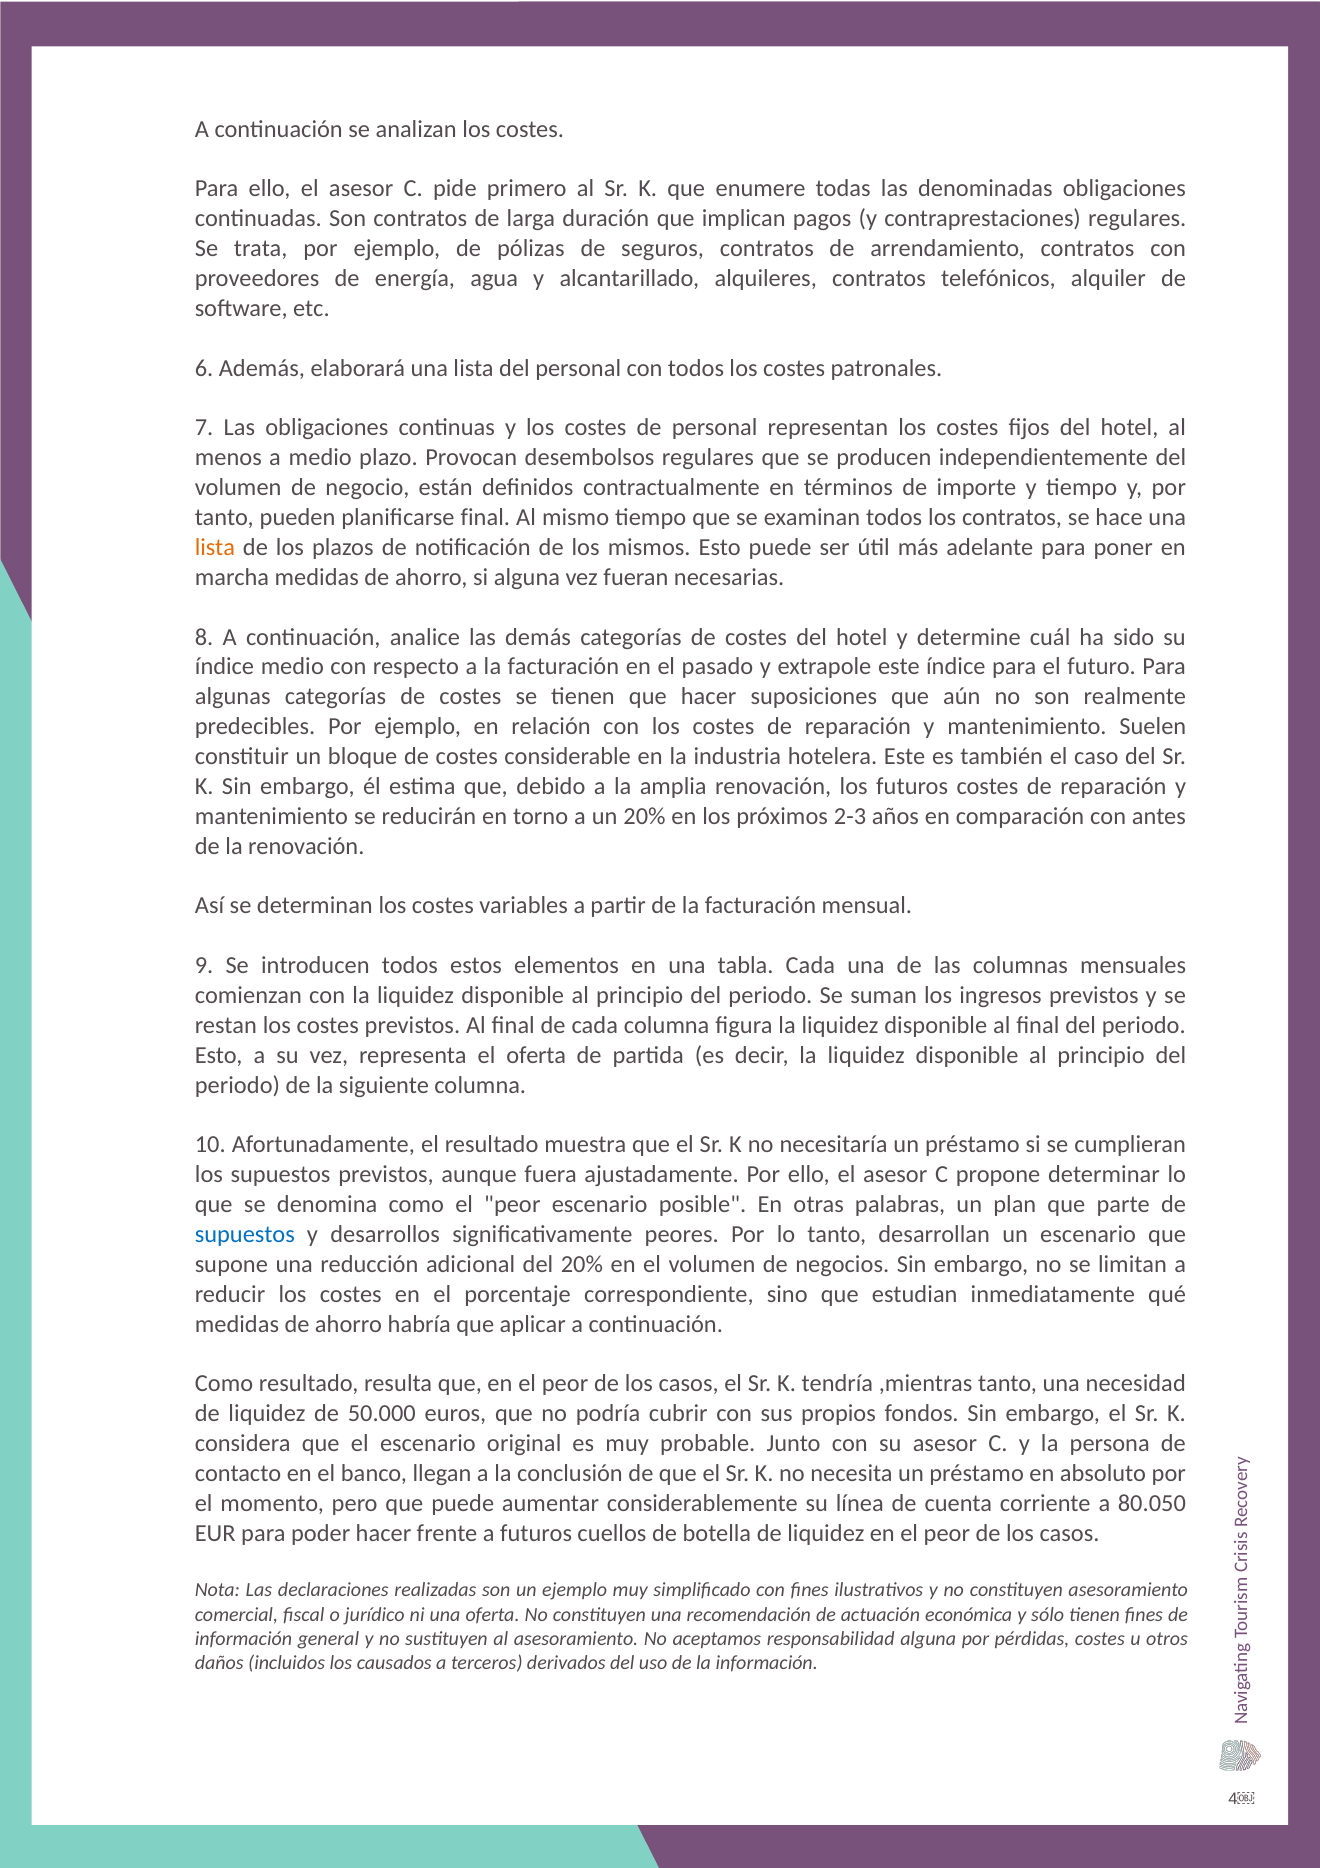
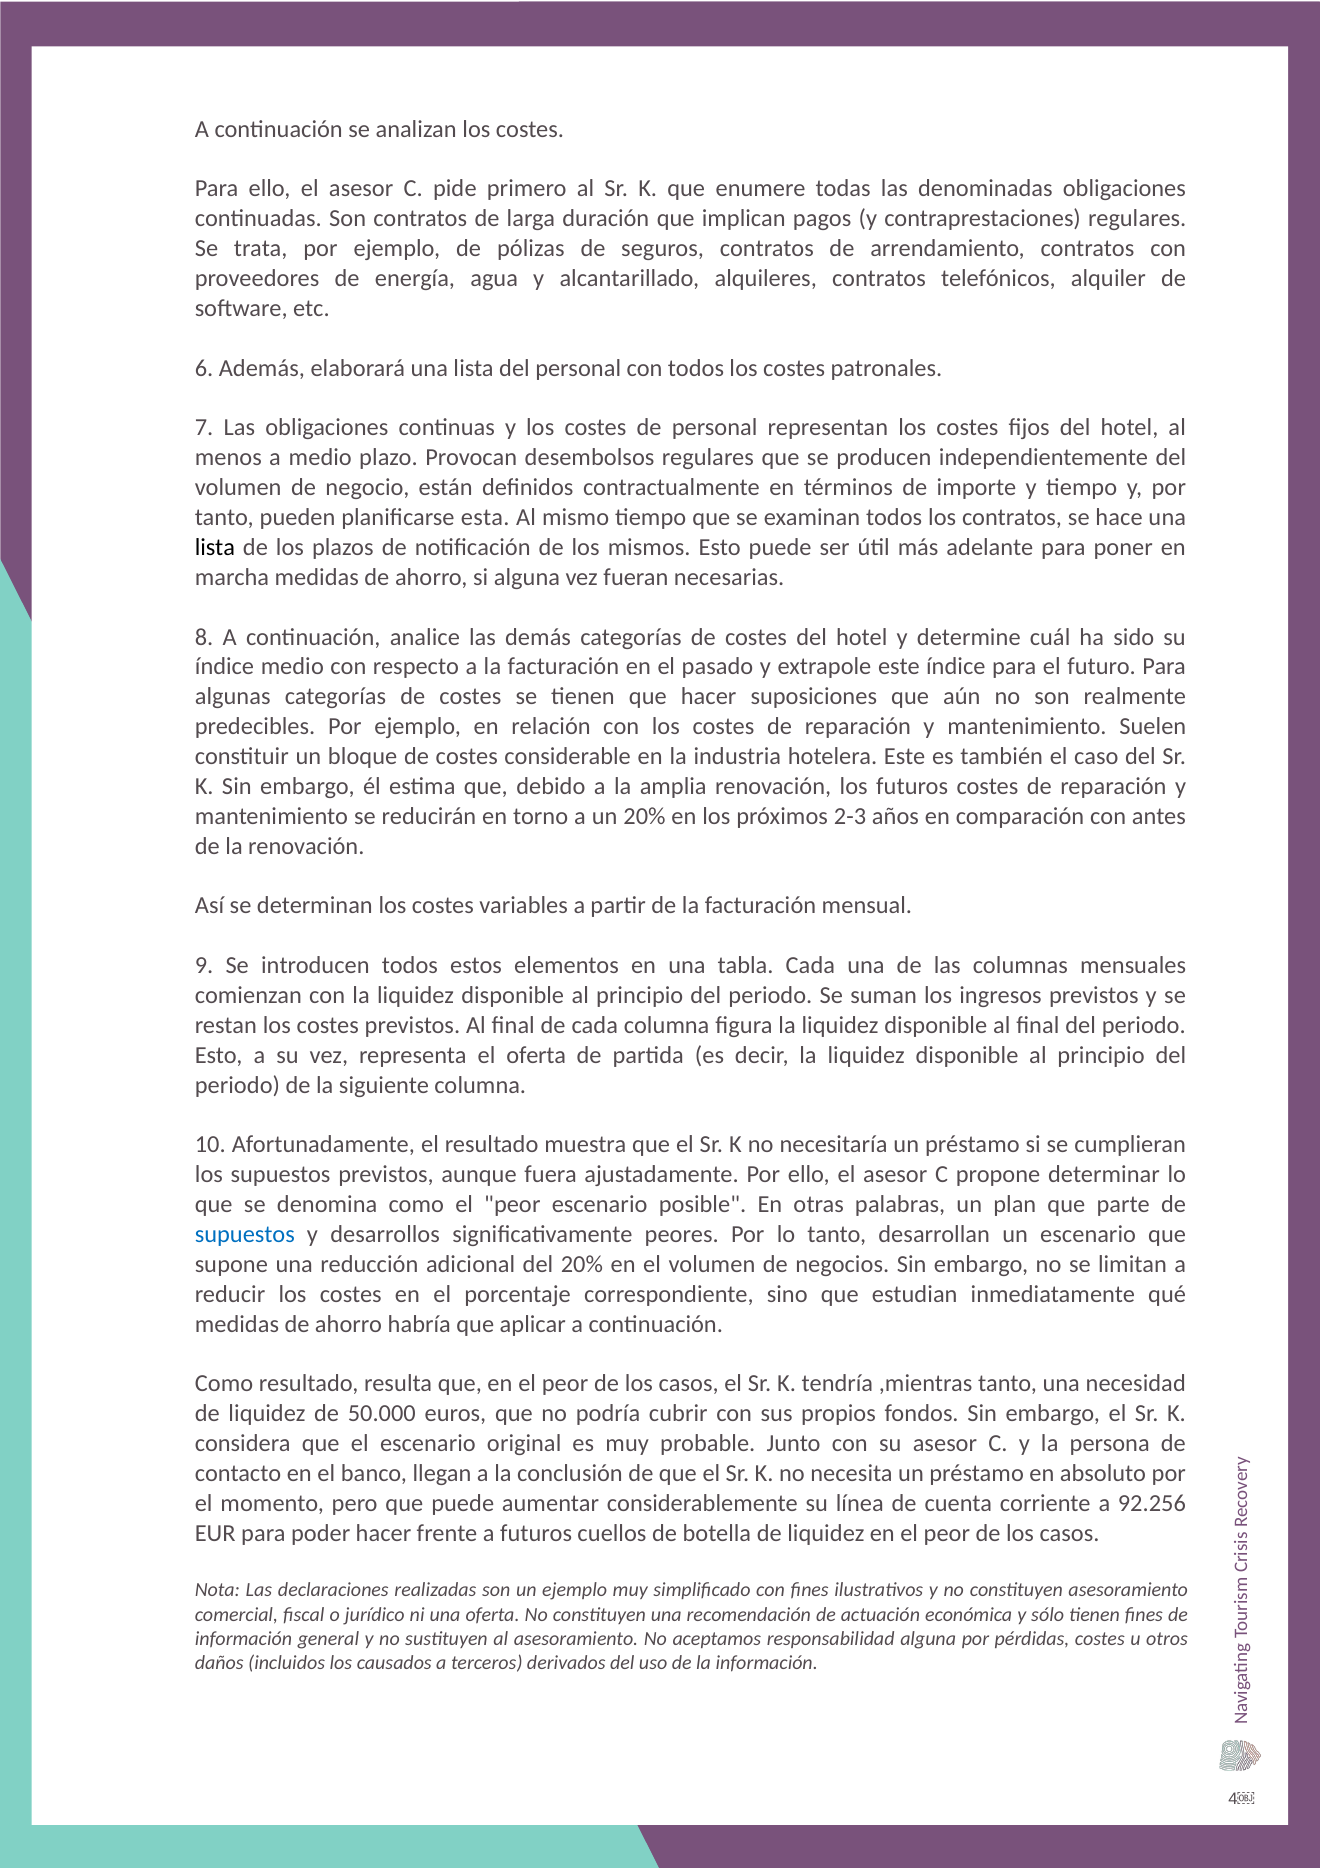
planificarse final: final -> esta (485, 517)
lista colour: orange -> black (215, 547)
80.050: 80.050 -> 92.256 (1152, 1503)
